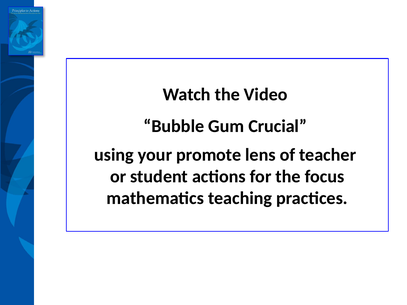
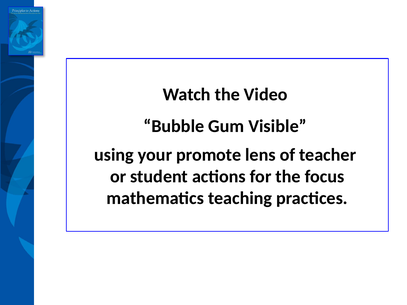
Crucial: Crucial -> Visible (278, 126)
